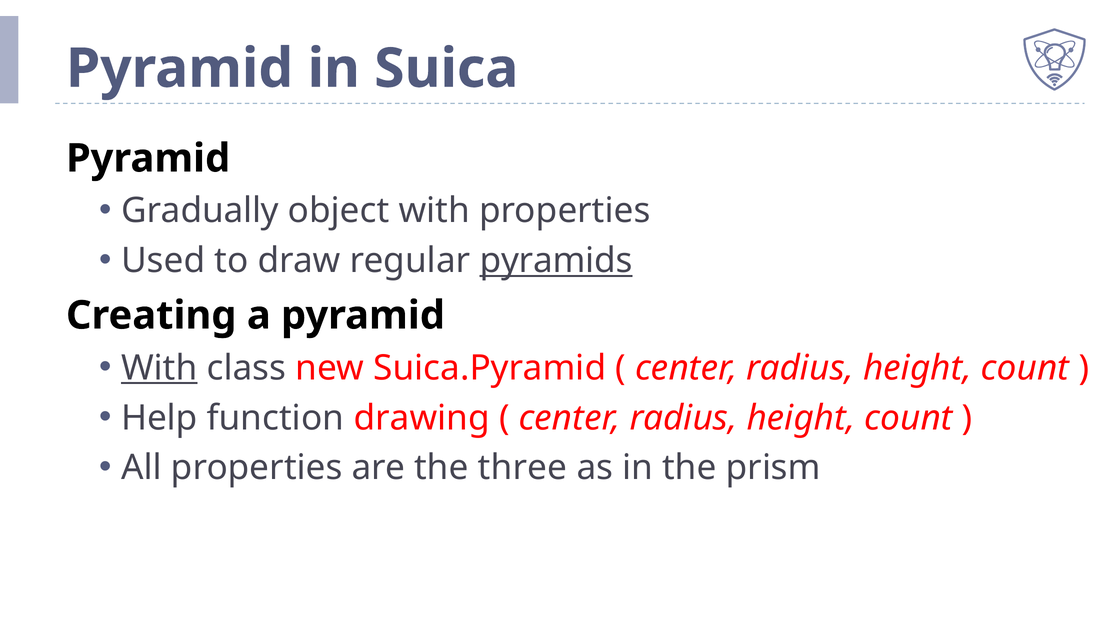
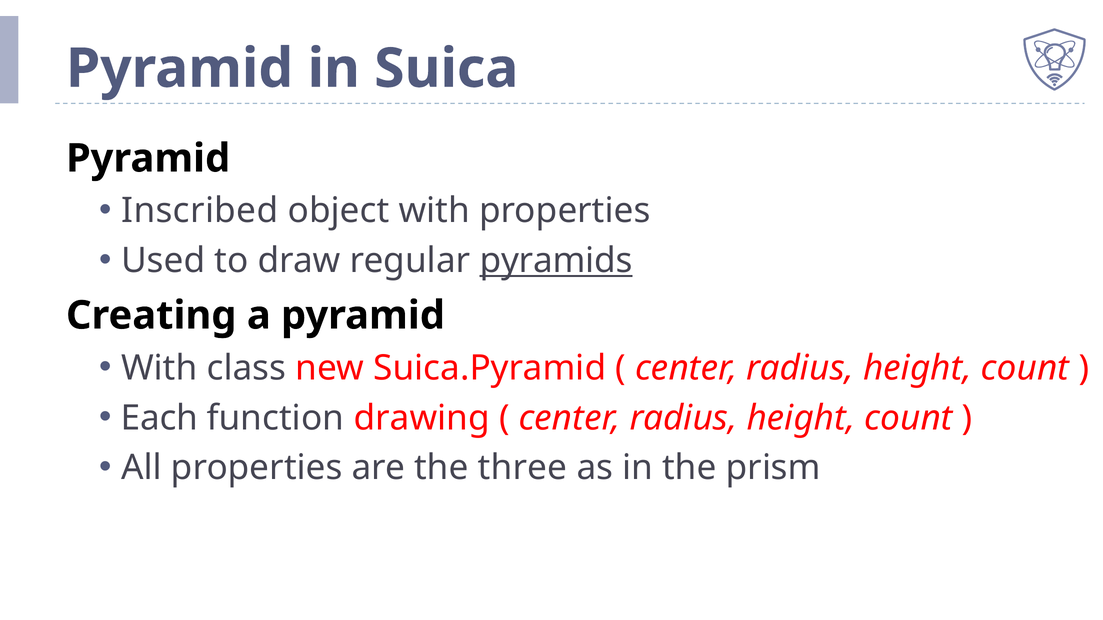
Gradually: Gradually -> Inscribed (200, 211)
With underline: present -> none (159, 368)
Help: Help -> Each (159, 418)
